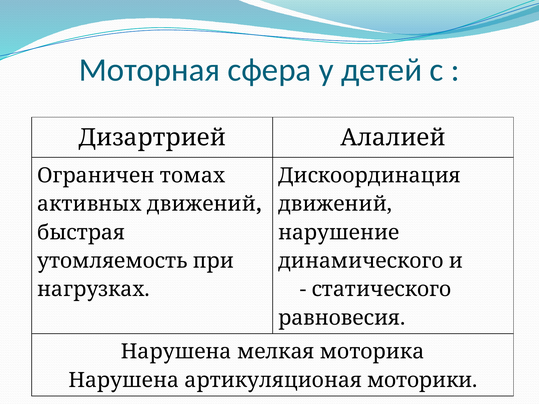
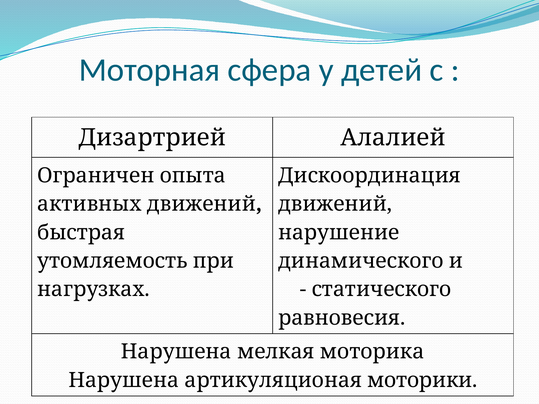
томах: томах -> опыта (193, 176)
